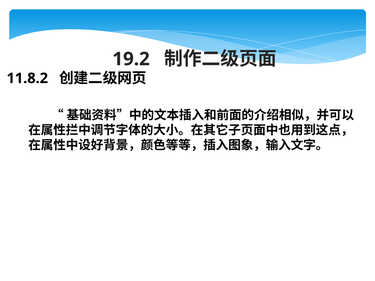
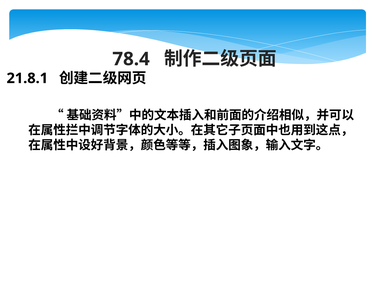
19.2: 19.2 -> 78.4 (131, 59)
11.8.2: 11.8.2 -> 21.8.1 (27, 78)
